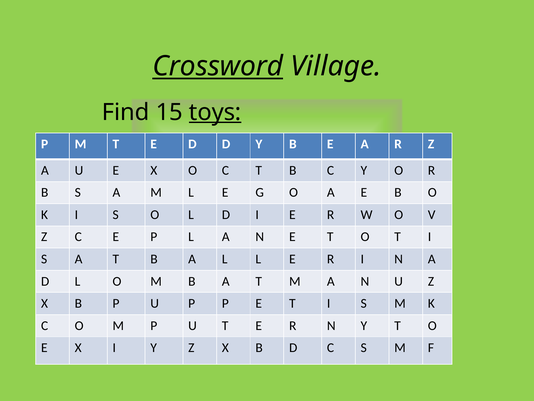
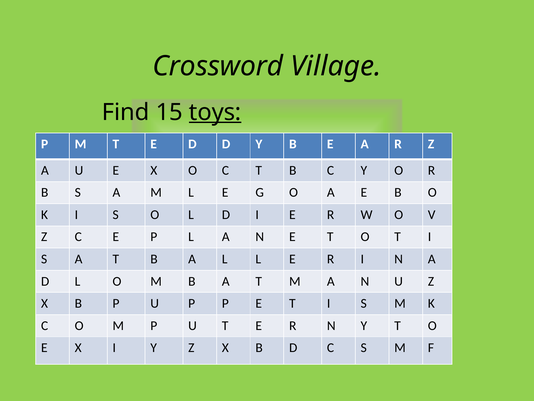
Crossword underline: present -> none (218, 66)
